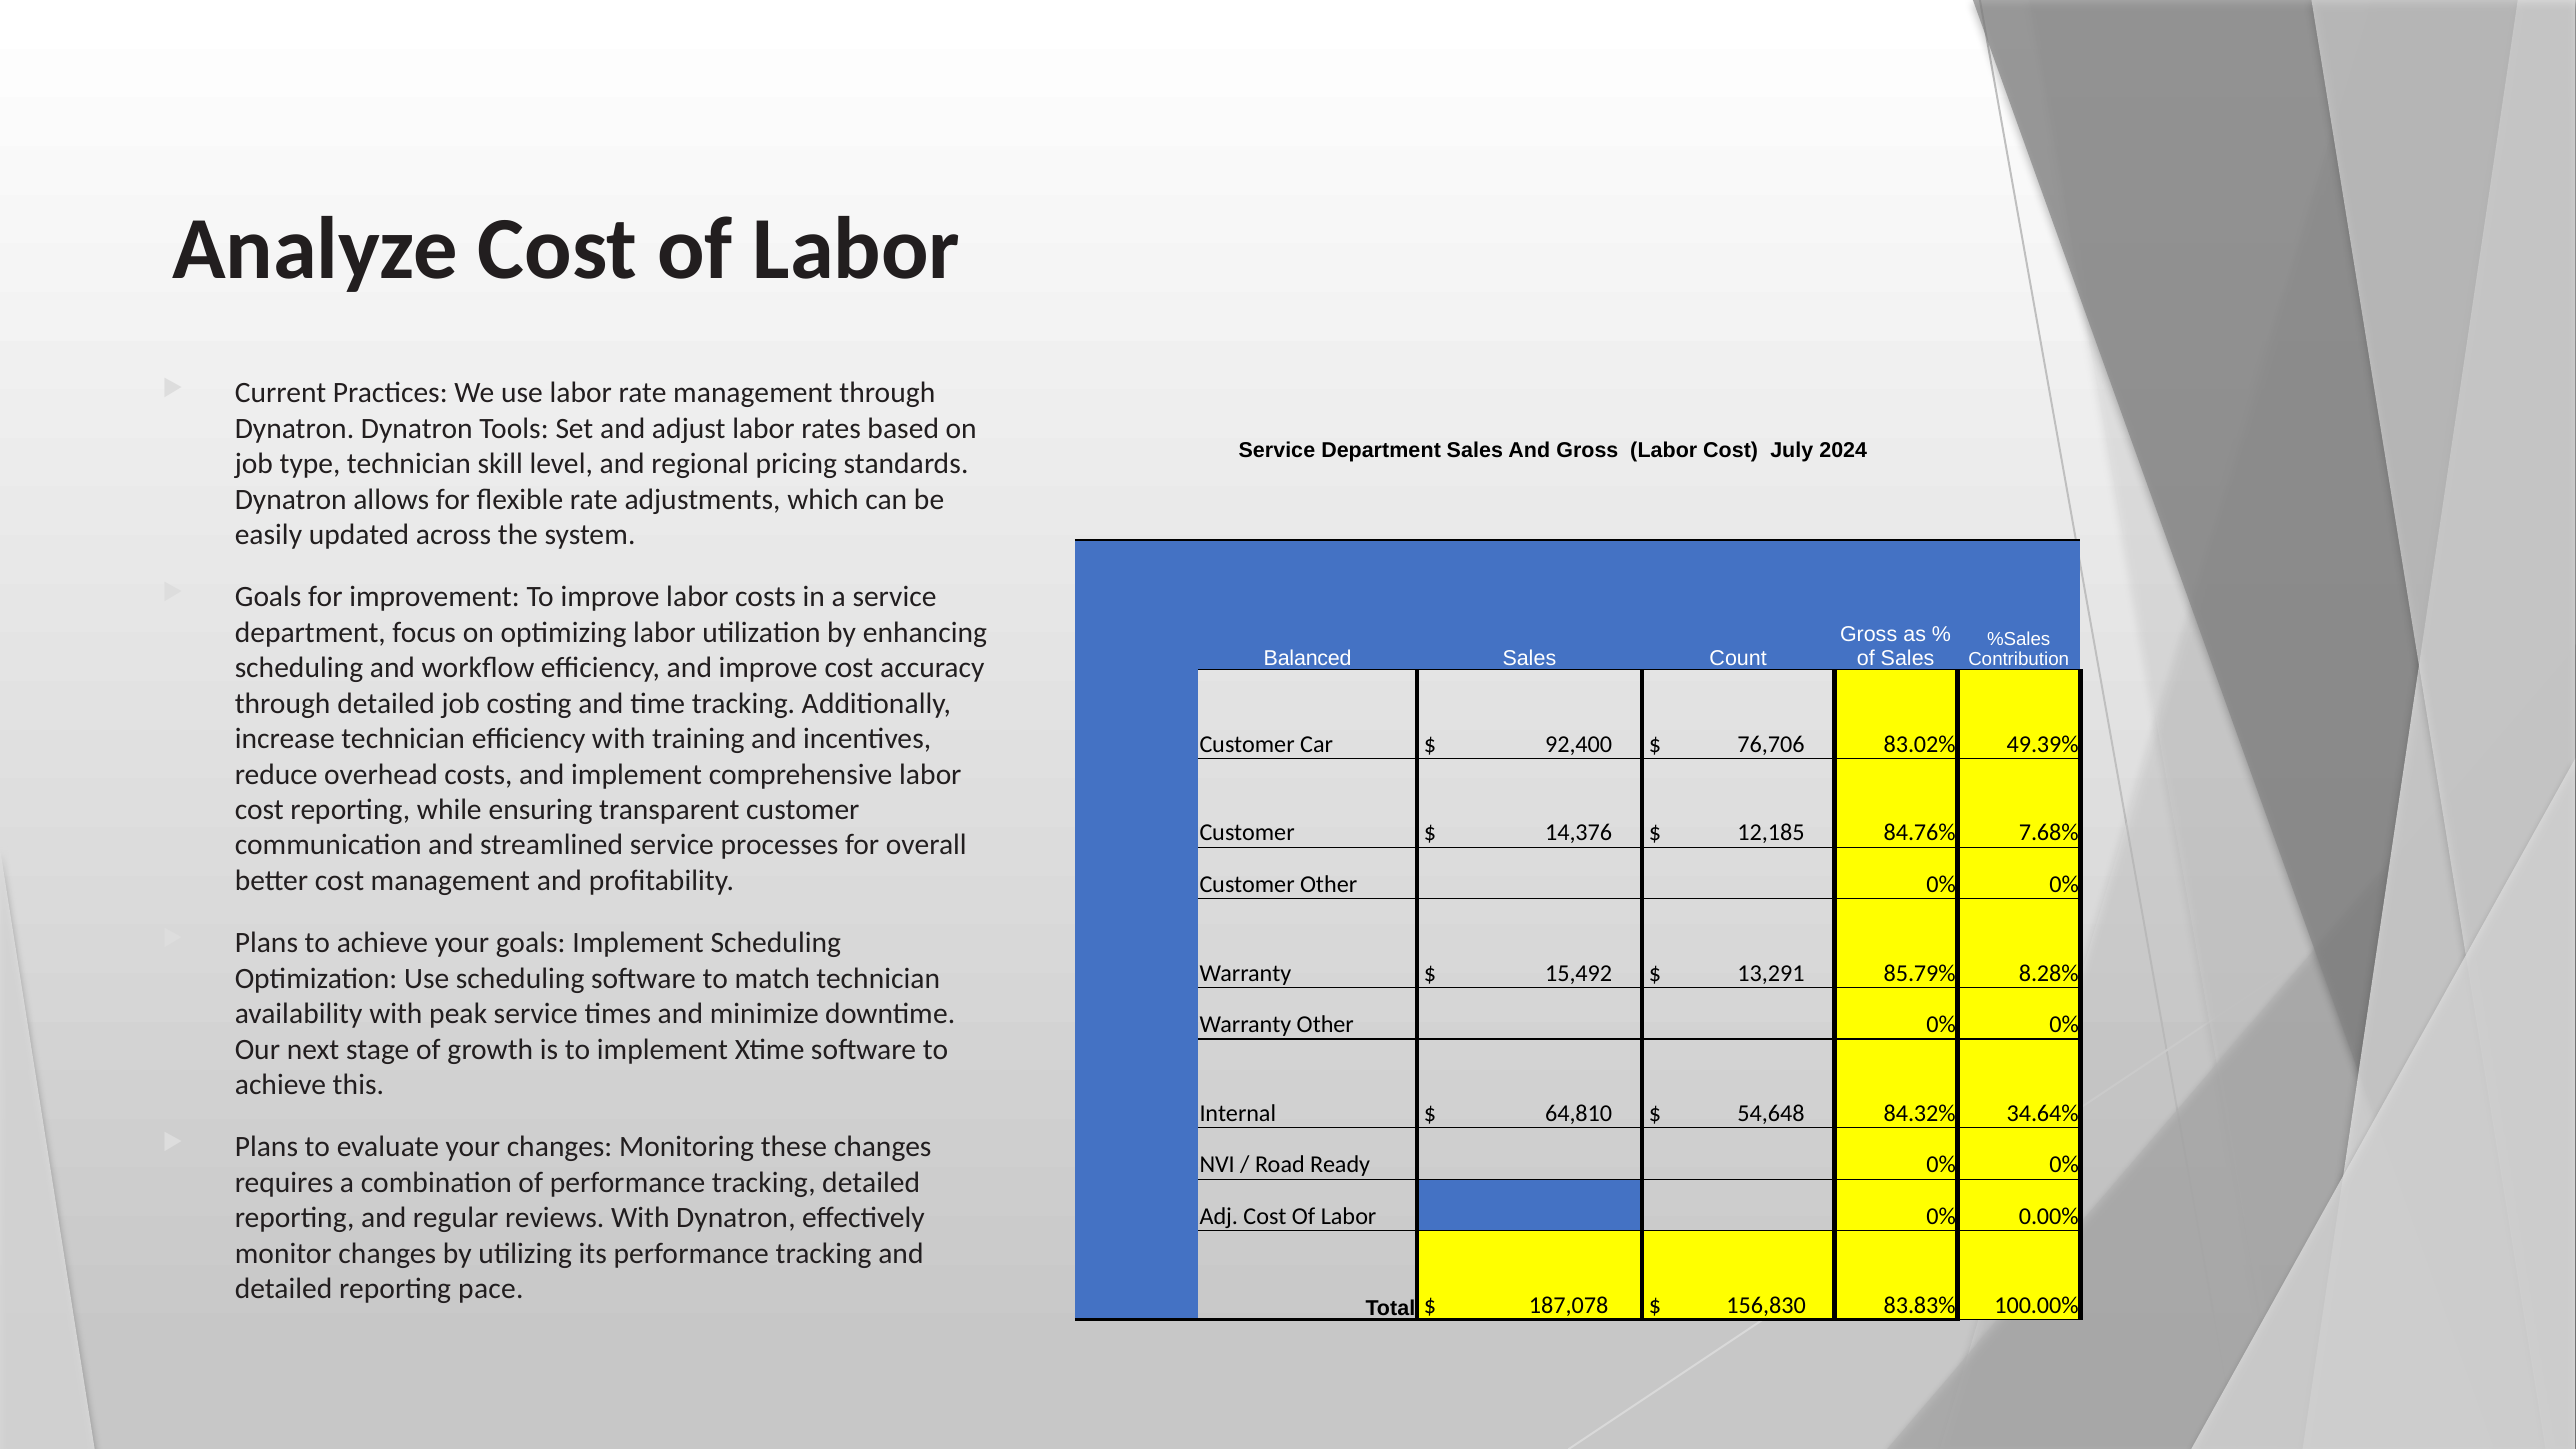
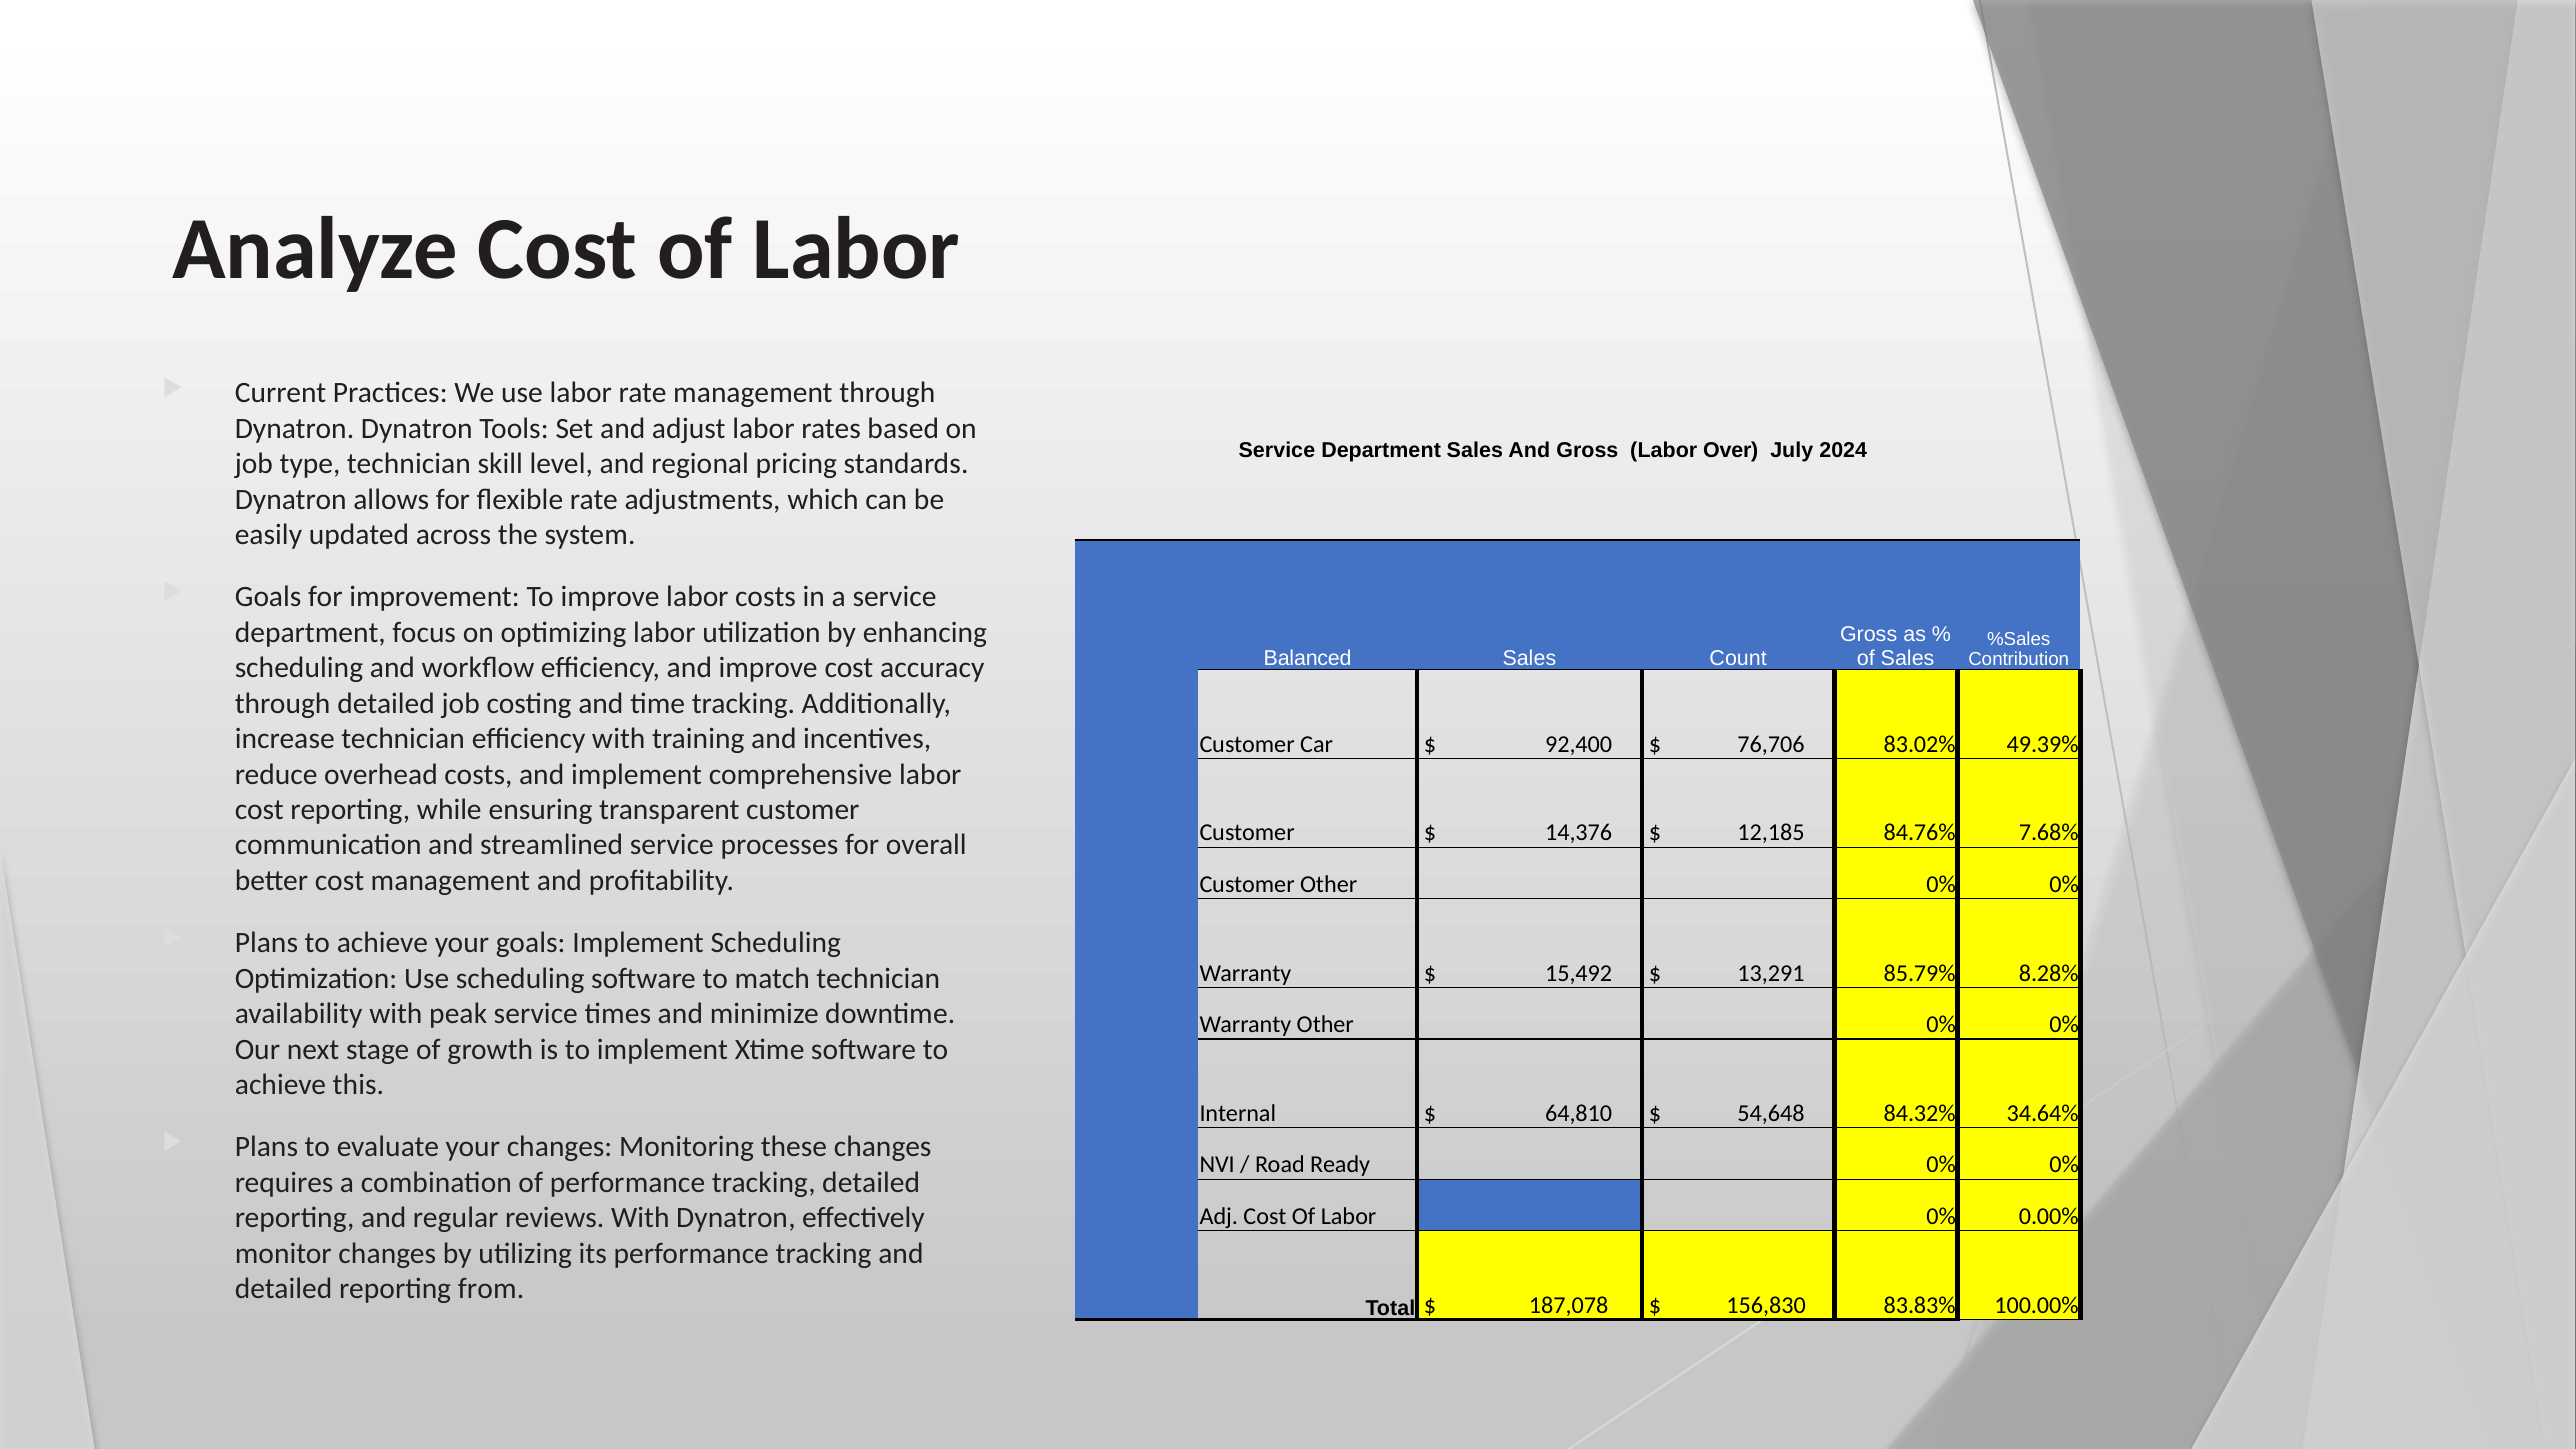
Gross Labor Cost: Cost -> Over (1731, 450)
pace: pace -> from (491, 1289)
